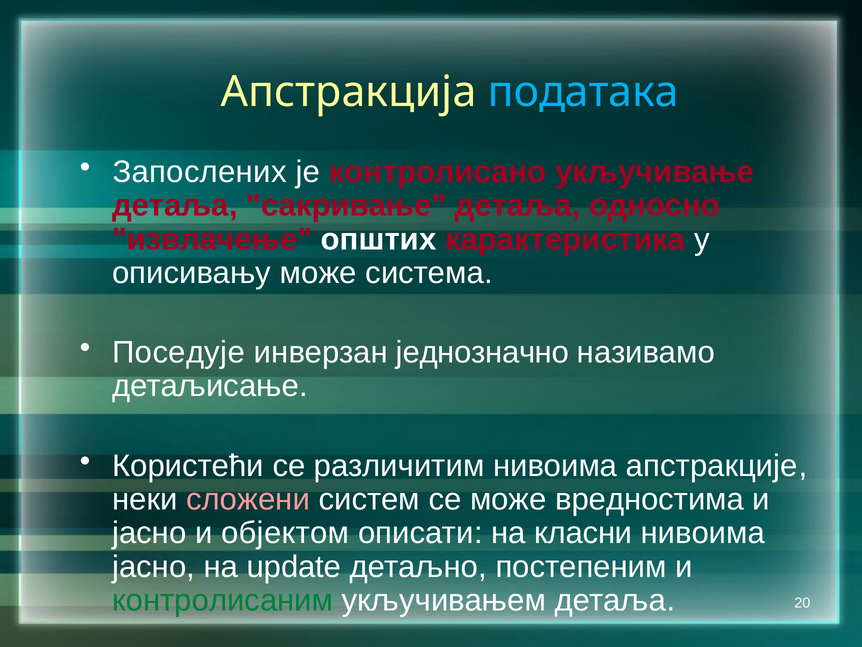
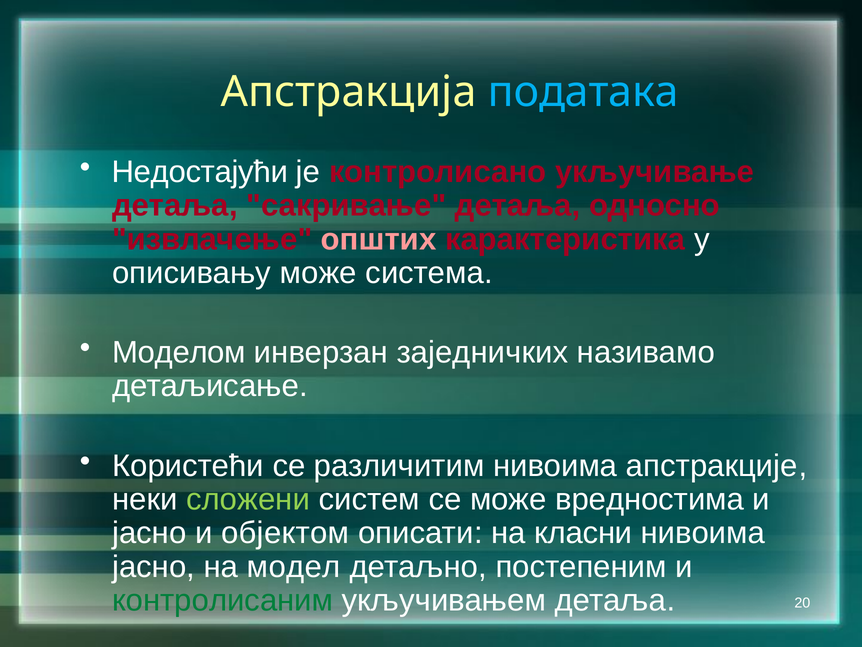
Запослених: Запослених -> Недостајући (200, 172)
општих colour: white -> pink (379, 239)
Поседује: Поседује -> Моделом (179, 352)
једнозначно: једнозначно -> заједничких (482, 352)
сложени colour: pink -> light green (248, 499)
update: update -> модел (294, 566)
